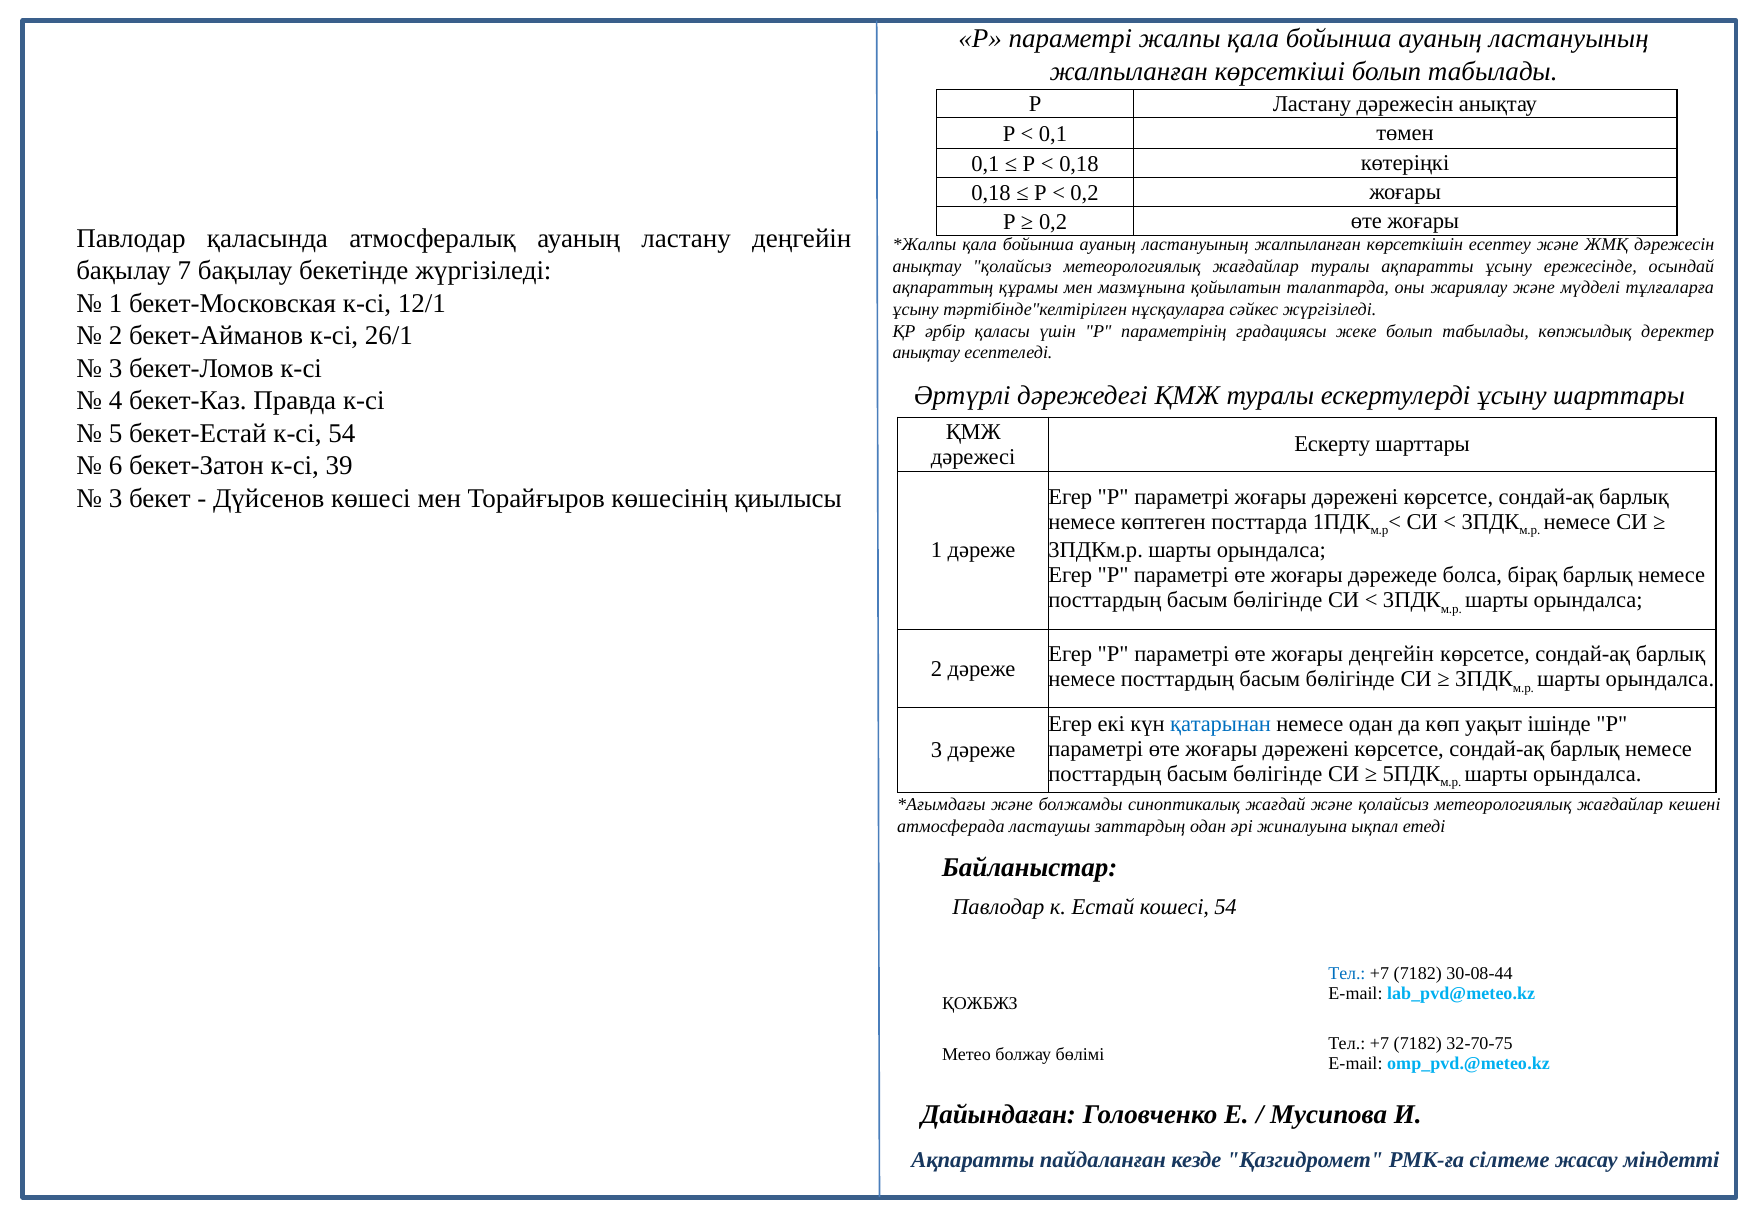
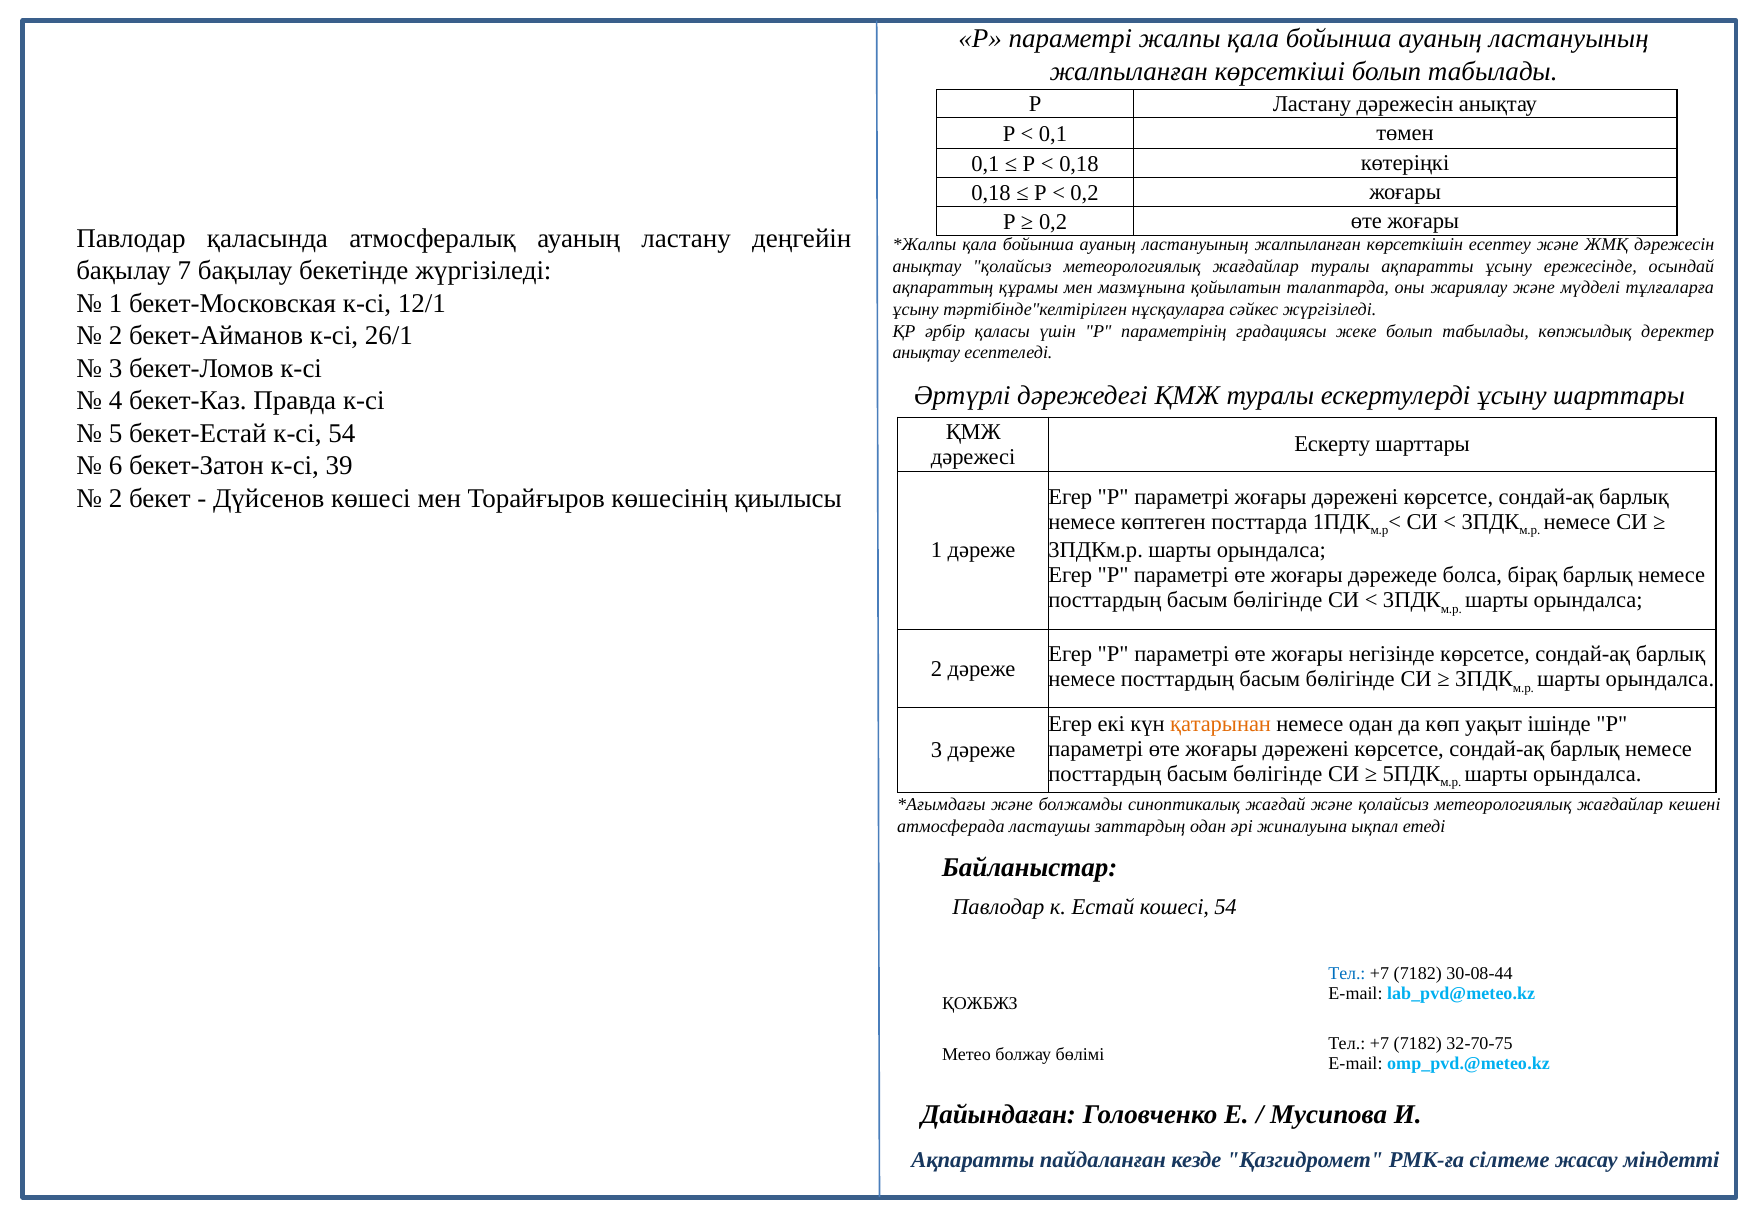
3: 3 -> 2 (116, 498)
жоғары деңгейін: деңгейін -> негізінде (1392, 654)
қатарынан colour: blue -> orange (1221, 724)
